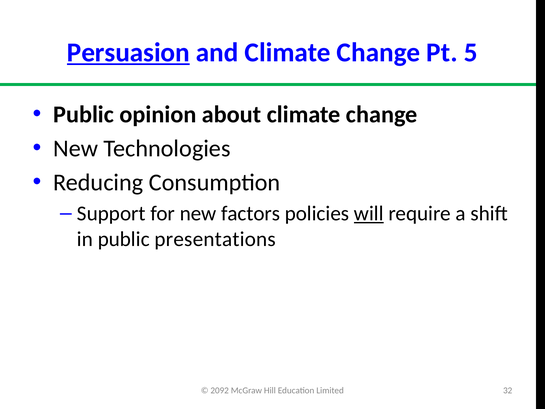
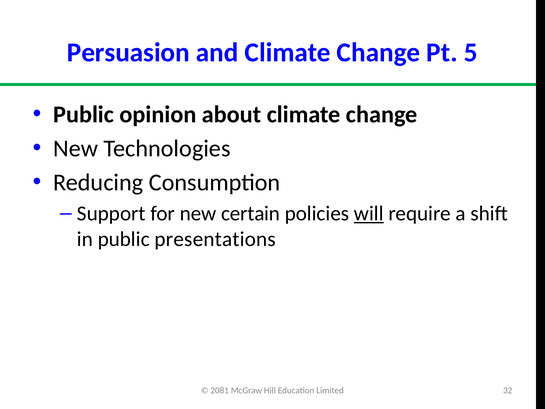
Persuasion underline: present -> none (128, 52)
factors: factors -> certain (251, 213)
2092: 2092 -> 2081 (220, 390)
